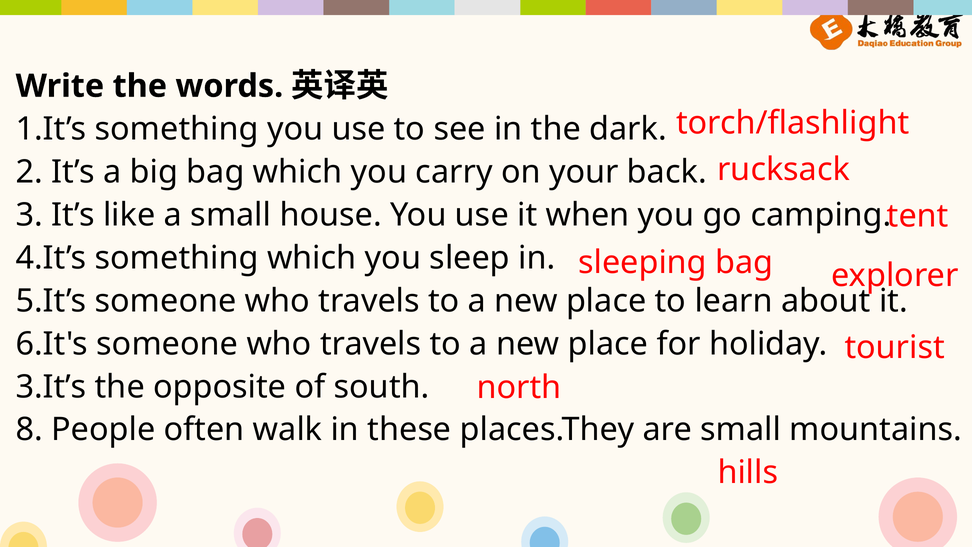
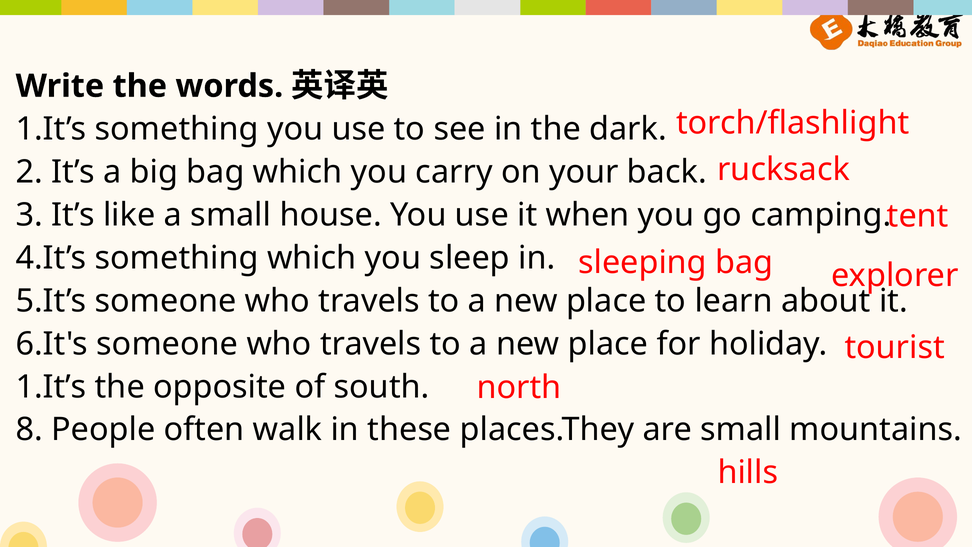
3.It’s: 3.It’s -> 1.It’s (51, 387)
